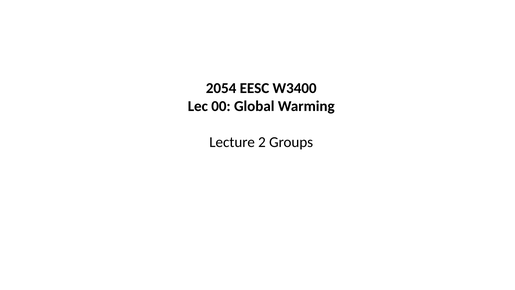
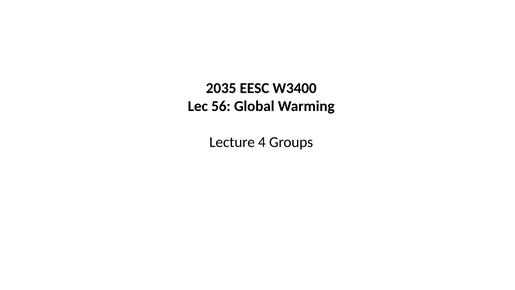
2054: 2054 -> 2035 (221, 88)
00: 00 -> 56 (221, 106)
2: 2 -> 4 (262, 142)
